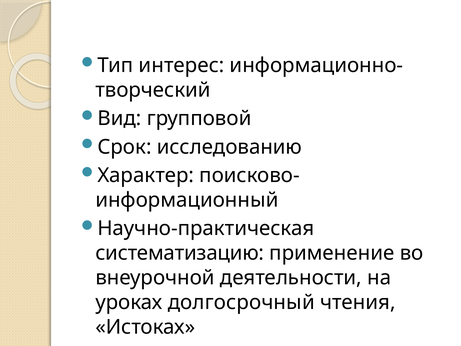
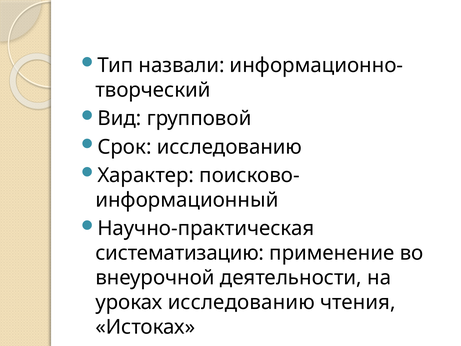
интерес: интерес -> назвали (182, 65)
уроках долгосрочный: долгосрочный -> исследованию (241, 302)
